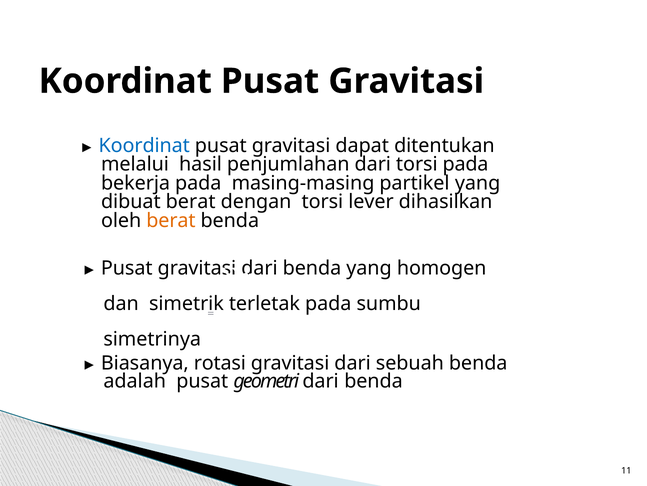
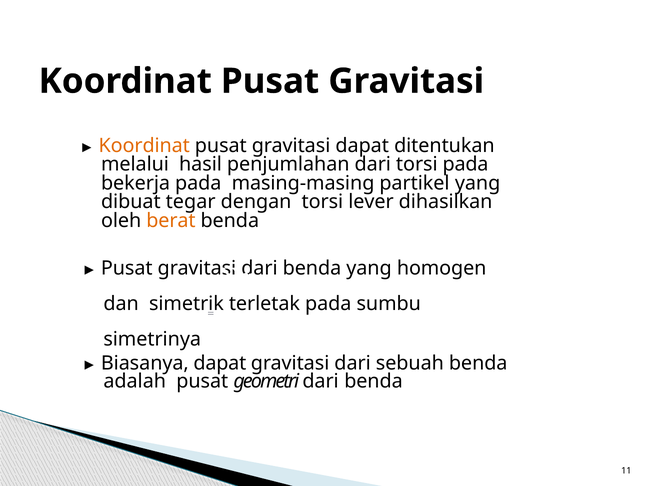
Koordinat colour: blue -> orange (144, 145)
dibuat berat: berat -> tegar (191, 202)
Biasanya rotasi: rotasi -> dapat (220, 363)
